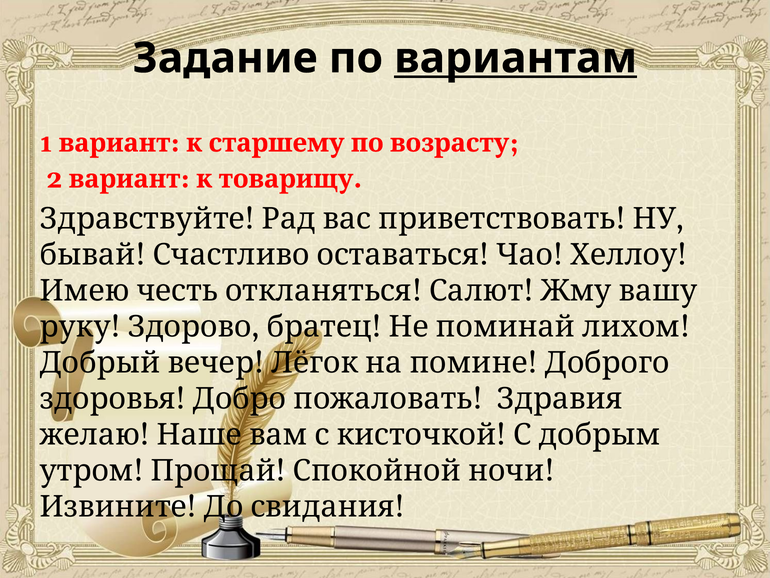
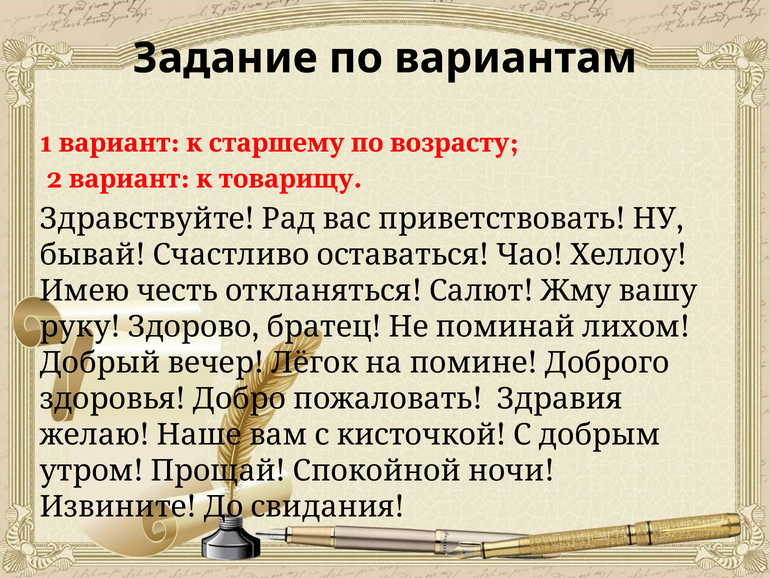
вариантам underline: present -> none (516, 58)
